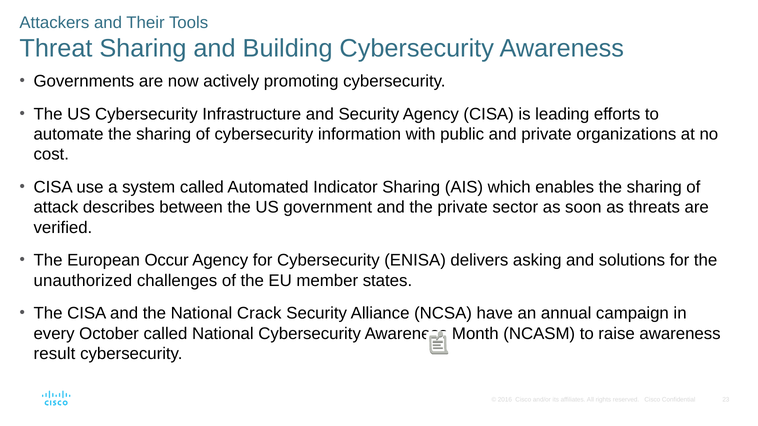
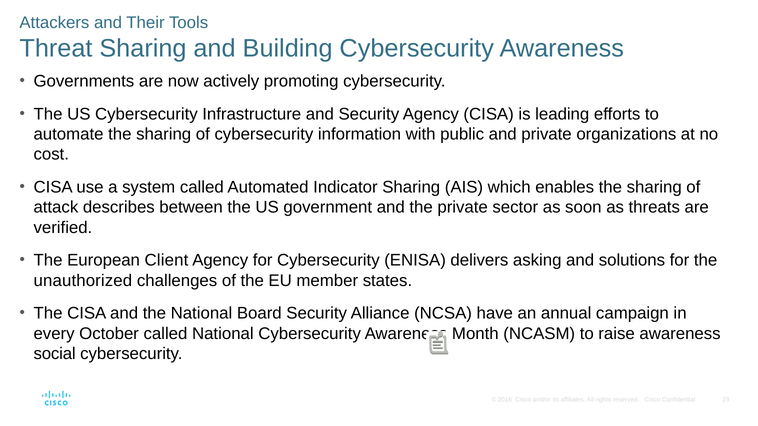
Occur: Occur -> Client (166, 261)
Crack: Crack -> Board (259, 314)
result: result -> social (55, 354)
